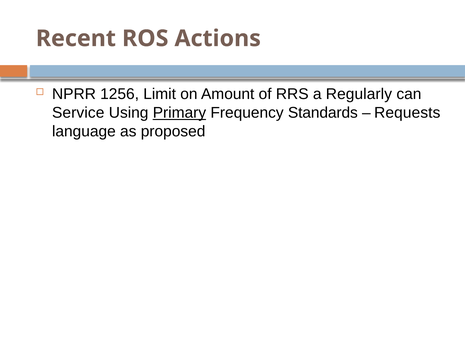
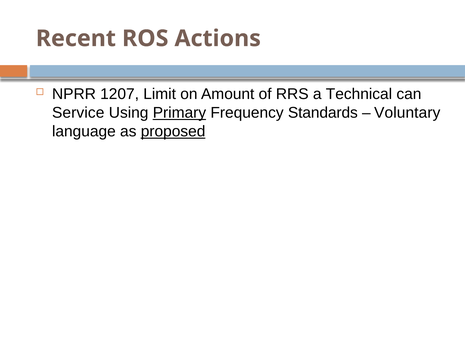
1256: 1256 -> 1207 (120, 94)
Regularly: Regularly -> Technical (359, 94)
Requests: Requests -> Voluntary (407, 113)
proposed underline: none -> present (173, 131)
